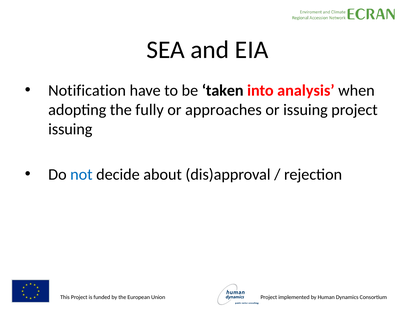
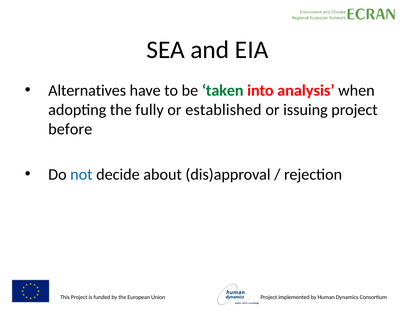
Notification: Notification -> Alternatives (87, 91)
taken colour: black -> green (223, 91)
approaches: approaches -> established (223, 110)
issuing: issuing -> before (70, 129)
